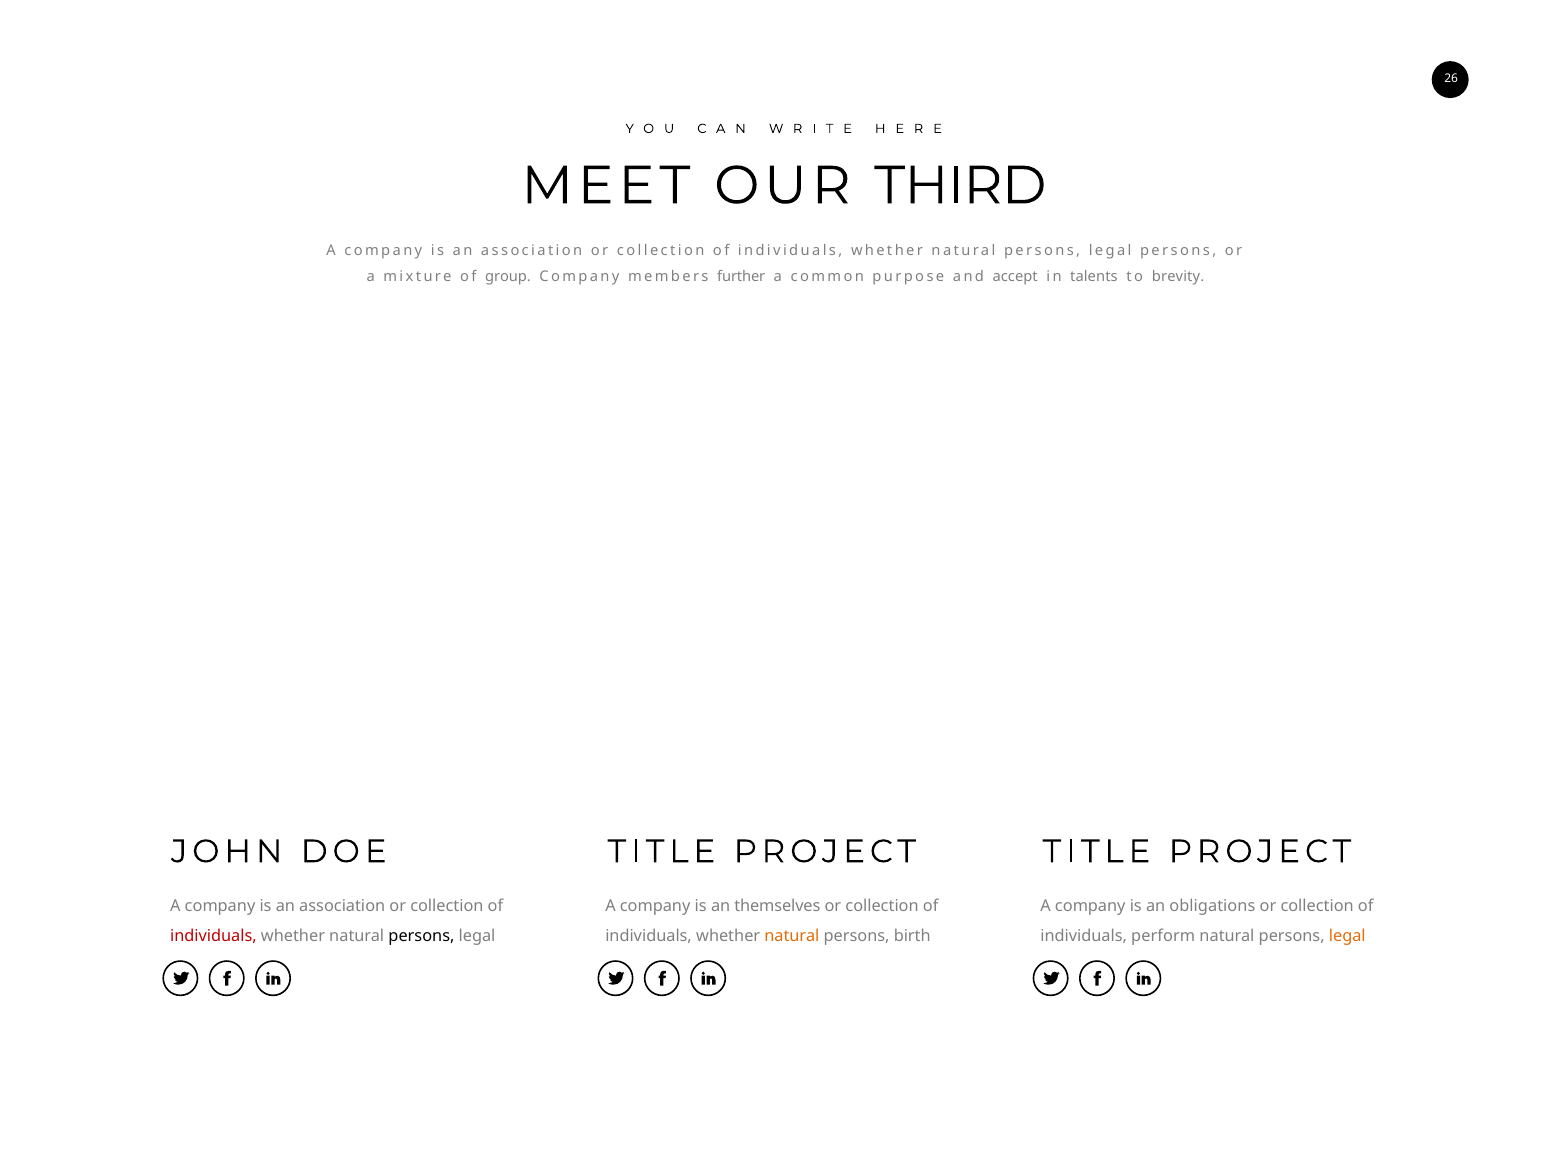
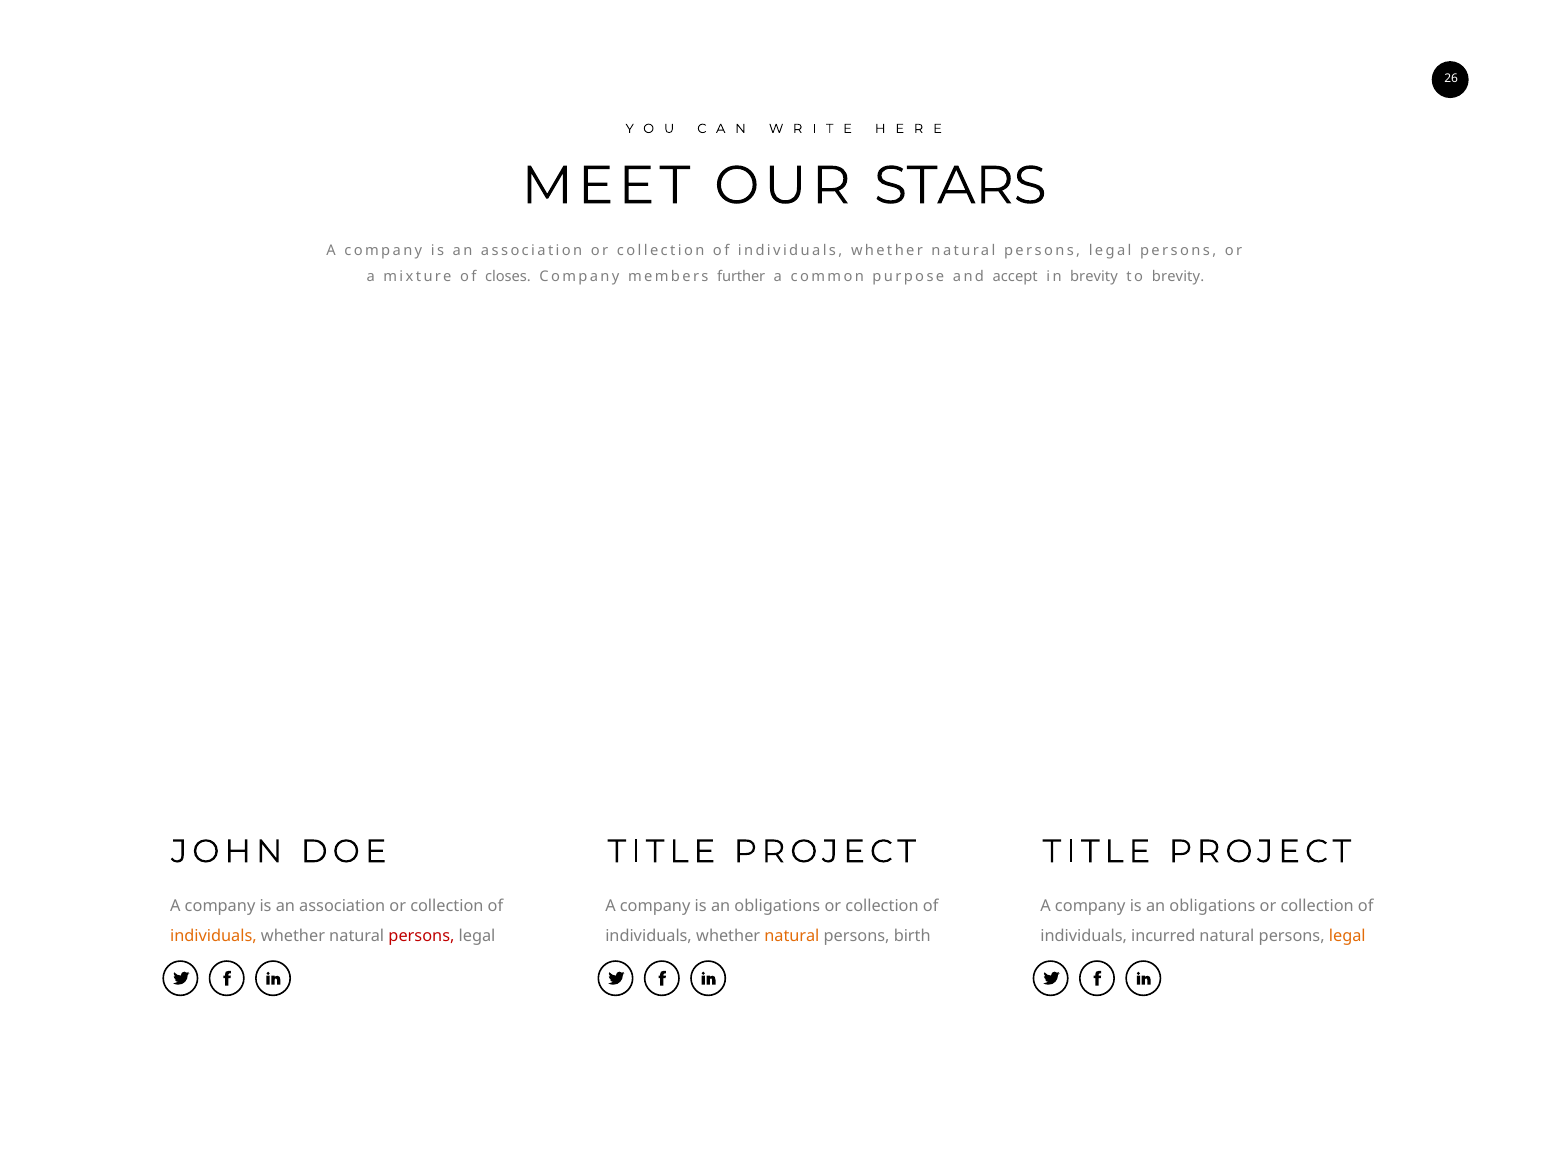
THIRD: THIRD -> STARS (960, 186)
group: group -> closes (508, 277)
in talents: talents -> brevity (1094, 277)
themselves: themselves -> obligations (777, 907)
individuals colour: red -> orange (213, 936)
persons colour: black -> red (421, 936)
perform: perform -> incurred (1163, 936)
